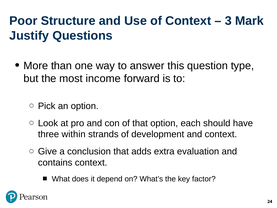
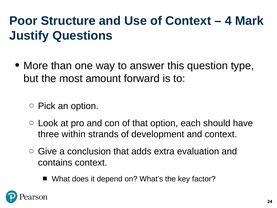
3: 3 -> 4 (228, 21)
income: income -> amount (103, 79)
